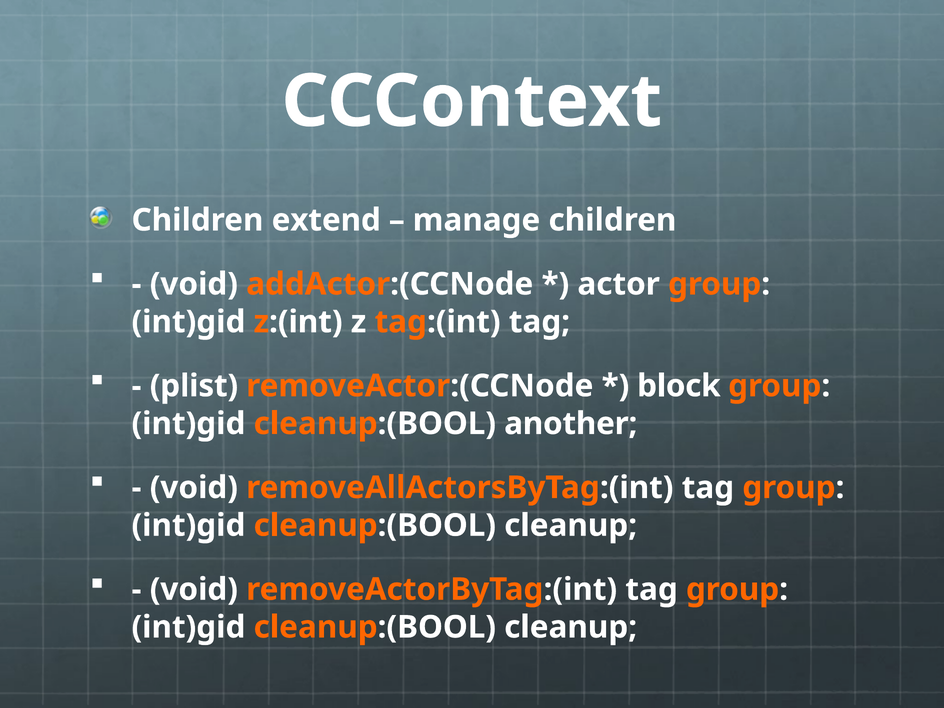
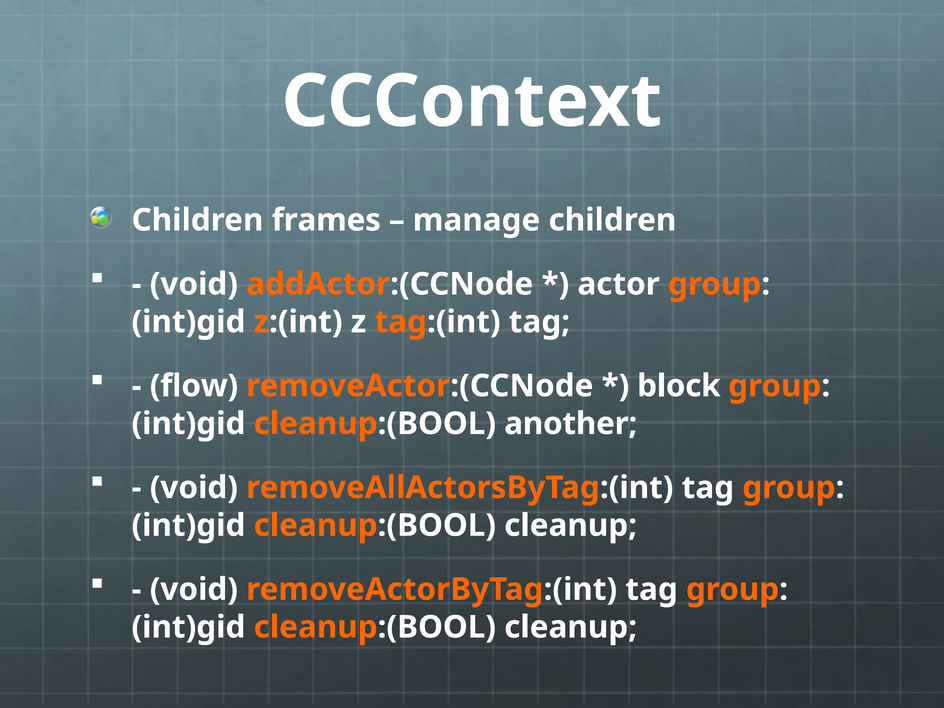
extend: extend -> frames (326, 220)
plist: plist -> flow (194, 386)
